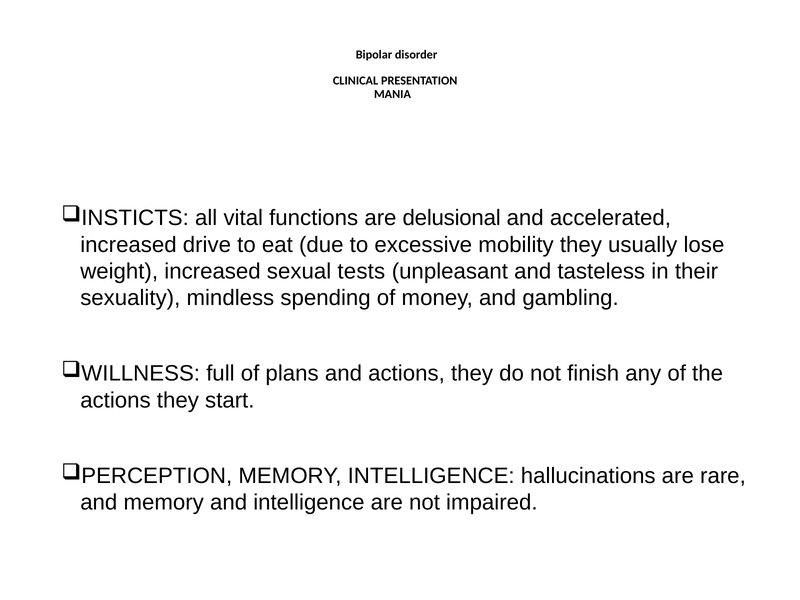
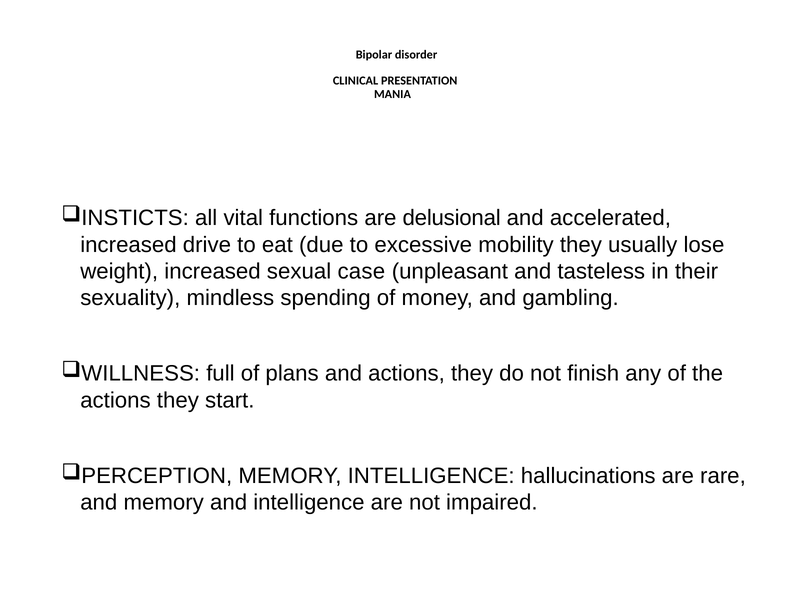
tests: tests -> case (361, 271)
